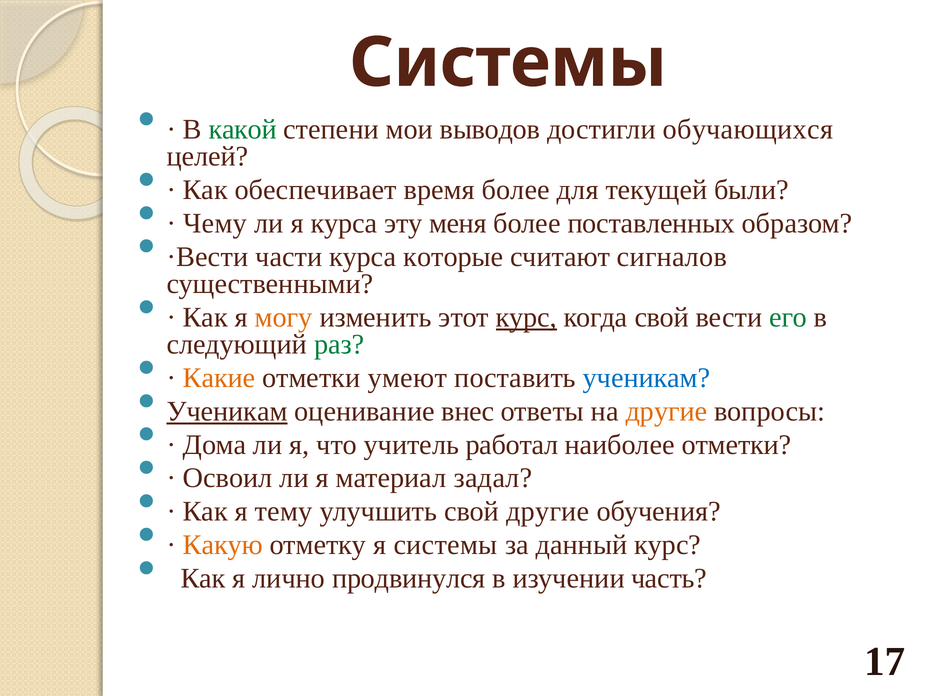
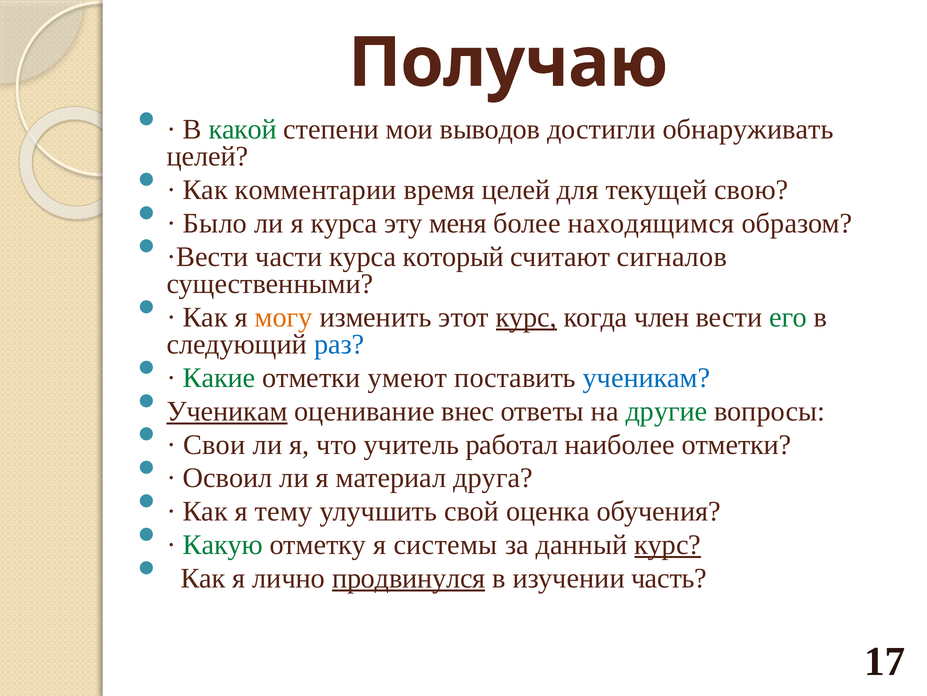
Системы: Системы -> Получаю (508, 63)
обучающихся: обучающихся -> обнаруживать (748, 129)
обеспечивает: обеспечивает -> комментарии (316, 190)
время более: более -> целей (516, 190)
были: были -> свою (751, 190)
Чему: Чему -> Было (215, 223)
поставленных: поставленных -> находящимся (651, 223)
которые: которые -> который (453, 256)
когда свой: свой -> член (662, 317)
раз colour: green -> blue (339, 344)
Какие colour: orange -> green (219, 377)
другие colour: orange -> green (666, 411)
Дома: Дома -> Свои (214, 444)
задал: задал -> друга (493, 478)
свой другие: другие -> оценка (548, 511)
Какую colour: orange -> green (223, 544)
курс underline: none -> present (668, 544)
продвинулся underline: none -> present (409, 578)
